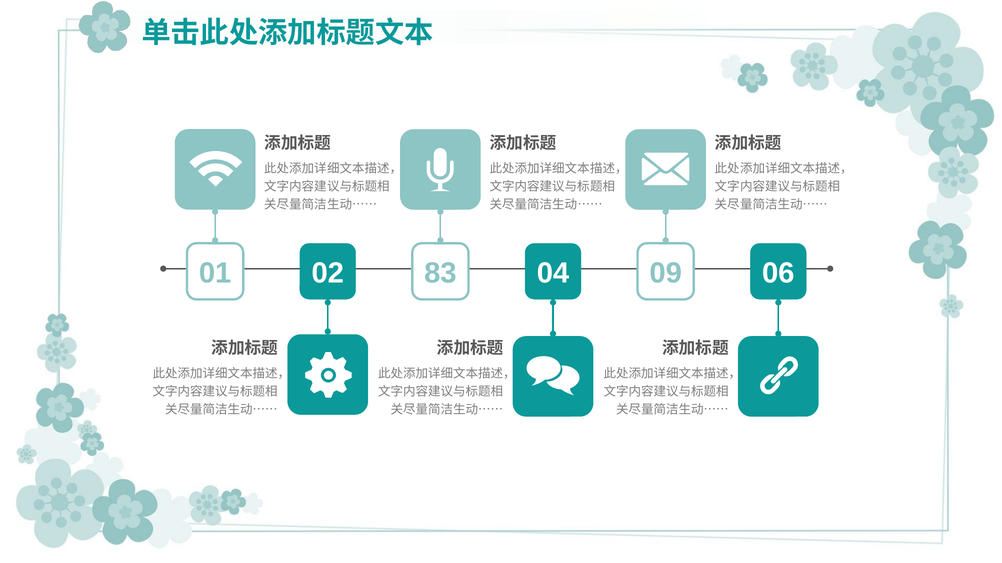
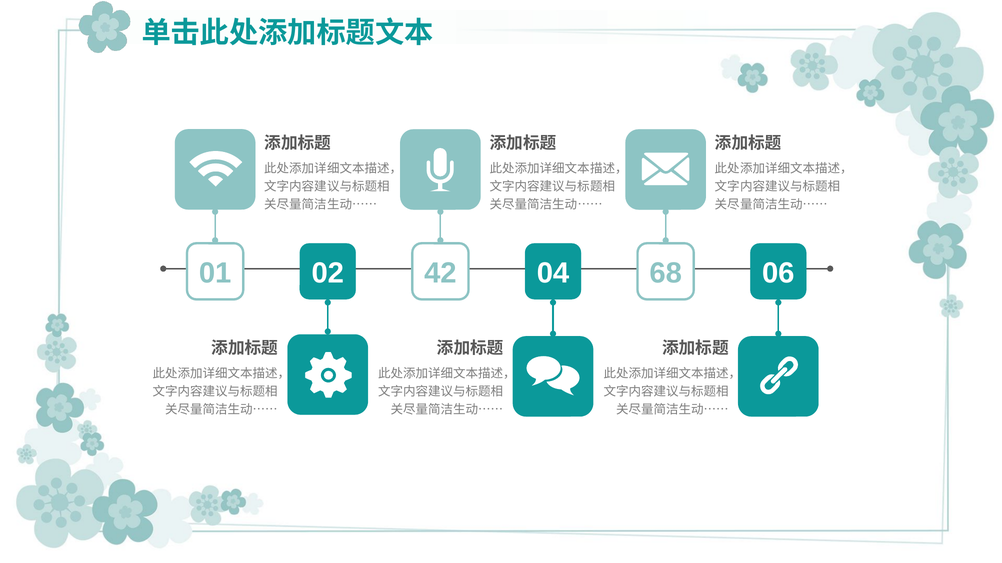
83: 83 -> 42 (440, 274)
09: 09 -> 68 (666, 274)
